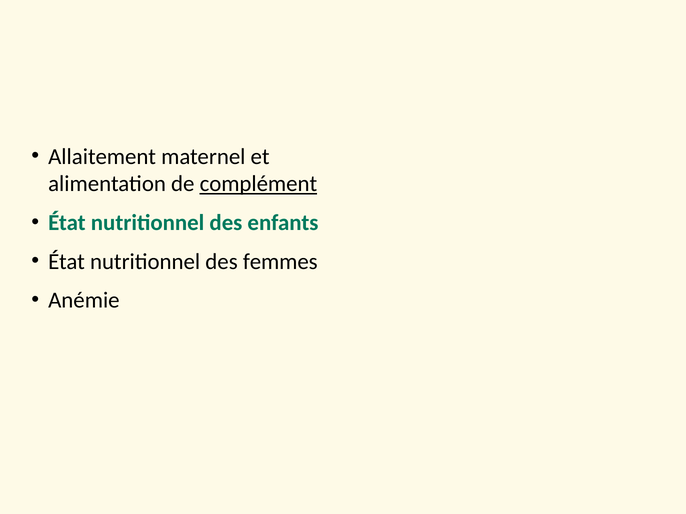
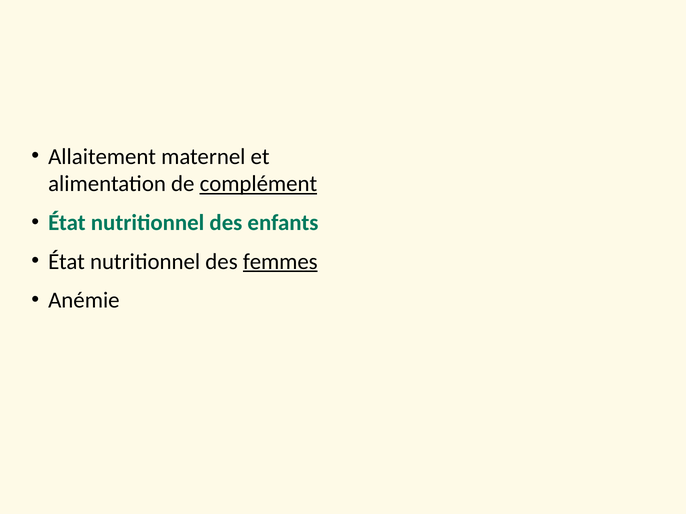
femmes underline: none -> present (280, 262)
